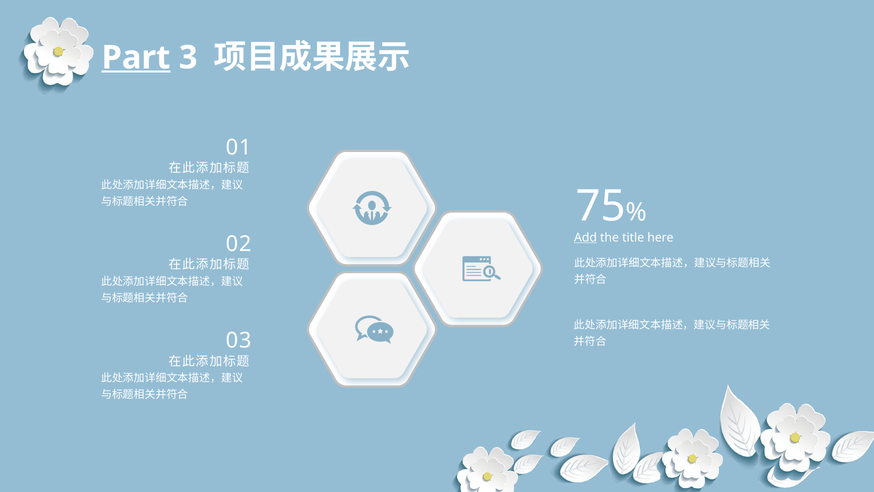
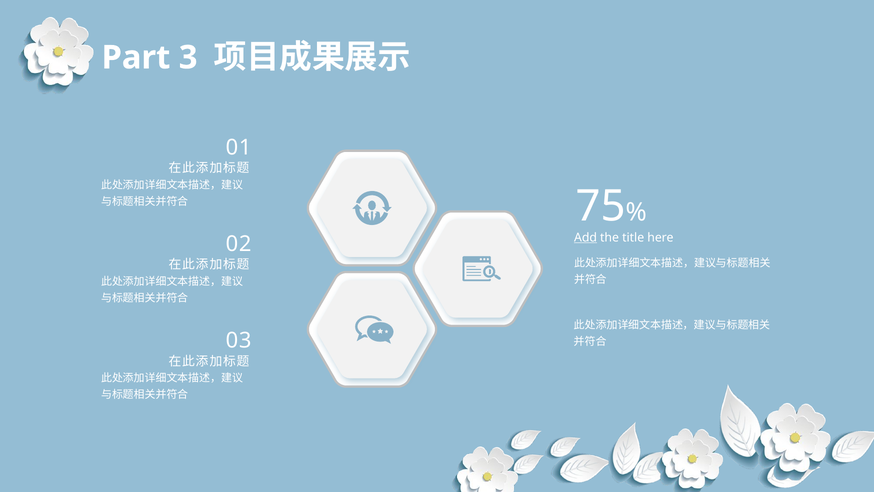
Part underline: present -> none (136, 58)
